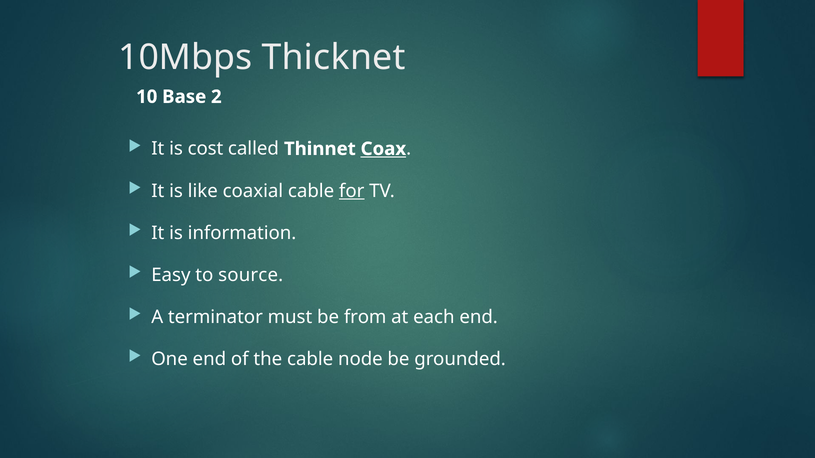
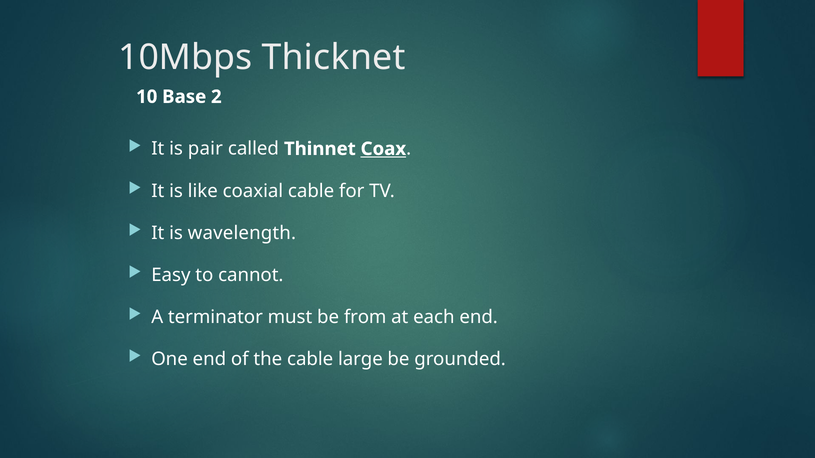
cost: cost -> pair (205, 149)
for underline: present -> none (352, 191)
information: information -> wavelength (242, 233)
source: source -> cannot (251, 275)
node: node -> large (360, 359)
